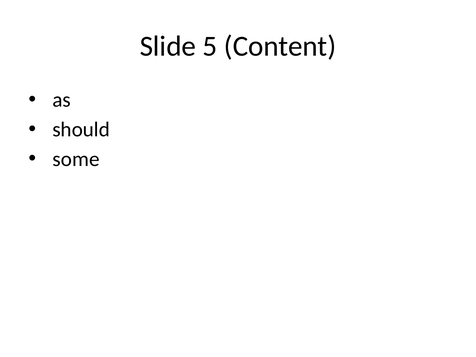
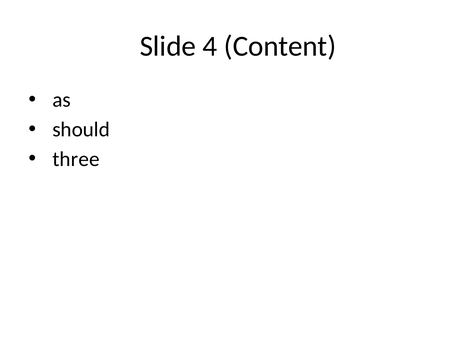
5: 5 -> 4 (210, 46)
some: some -> three (76, 159)
